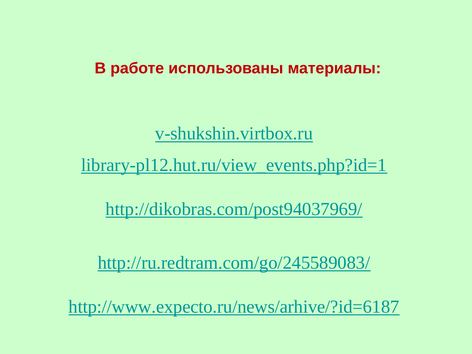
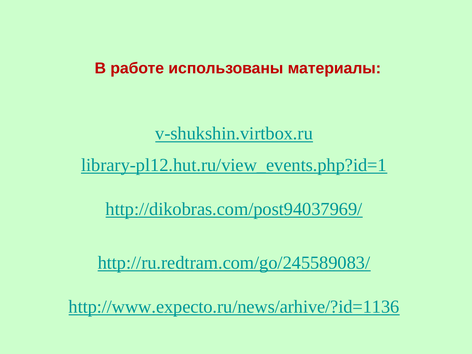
http://www.expecto.ru/news/arhive/?id=6187: http://www.expecto.ru/news/arhive/?id=6187 -> http://www.expecto.ru/news/arhive/?id=1136 (234, 307)
